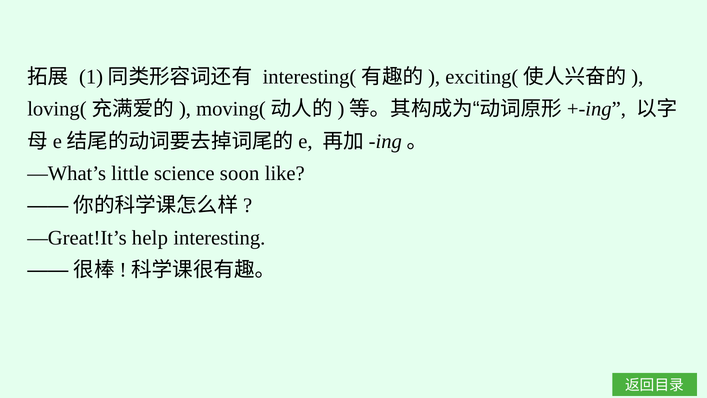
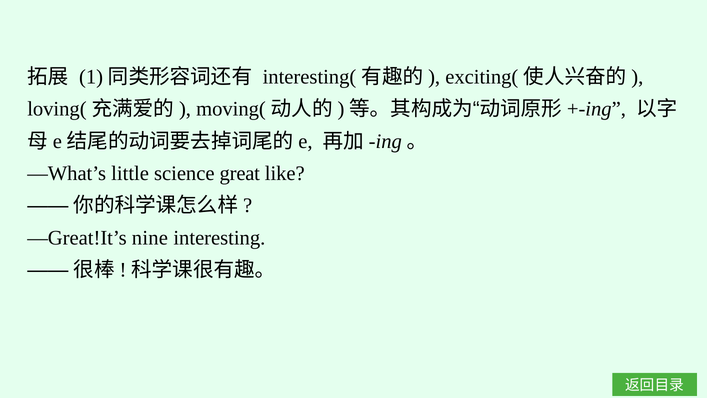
soon: soon -> great (240, 173)
help: help -> nine (150, 238)
